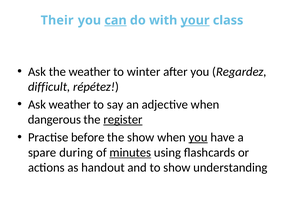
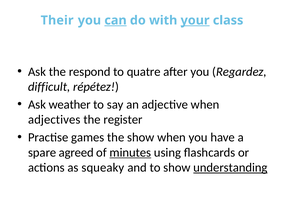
the weather: weather -> respond (90, 72)
winter: winter -> quatre (144, 72)
dangerous: dangerous -> adjectives (54, 120)
register underline: present -> none (123, 120)
before: before -> games (88, 137)
you underline: present -> none (198, 137)
during: during -> agreed (76, 152)
handout: handout -> squeaky (103, 168)
understanding underline: none -> present (230, 168)
